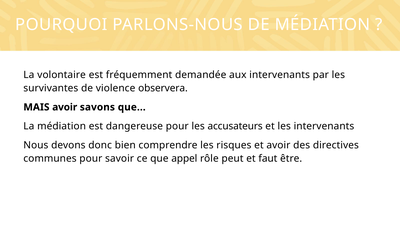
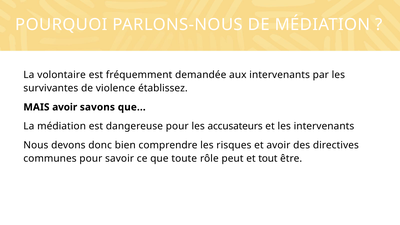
observera: observera -> établissez (163, 88)
appel: appel -> toute (184, 158)
faut: faut -> tout (268, 158)
